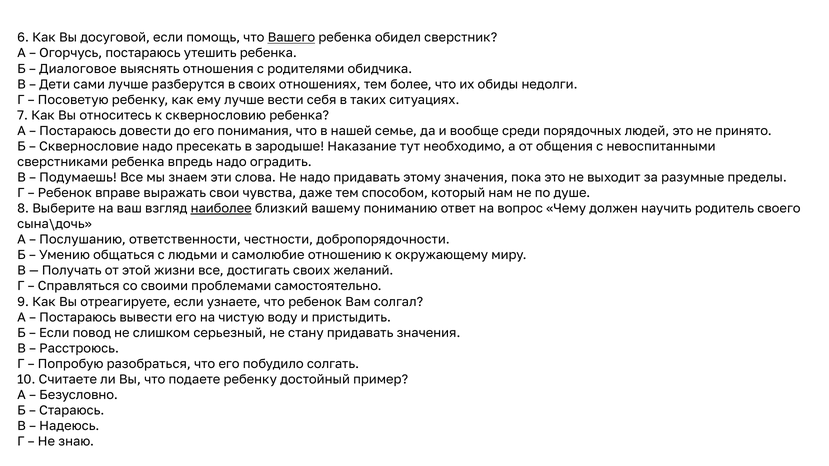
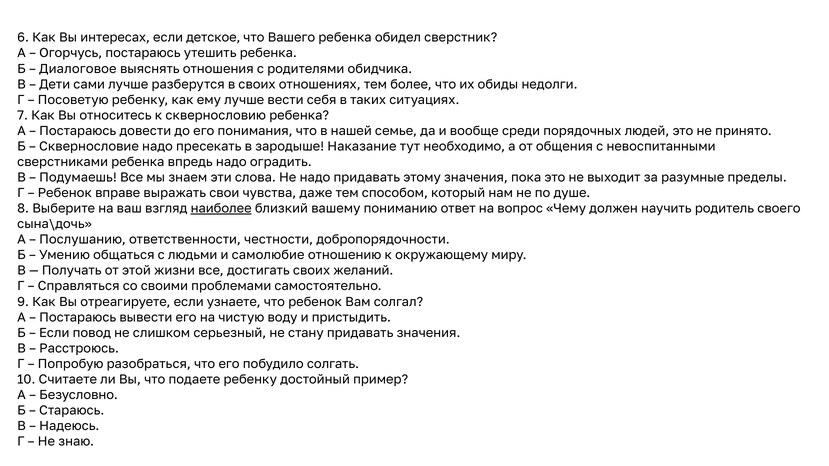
досуговой: досуговой -> интересах (115, 38)
помощь: помощь -> детское (213, 38)
Вашего underline: present -> none (291, 38)
